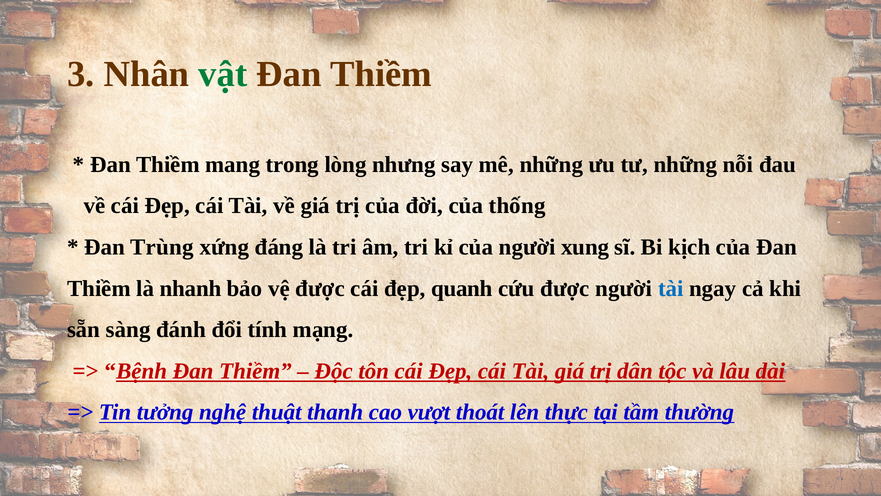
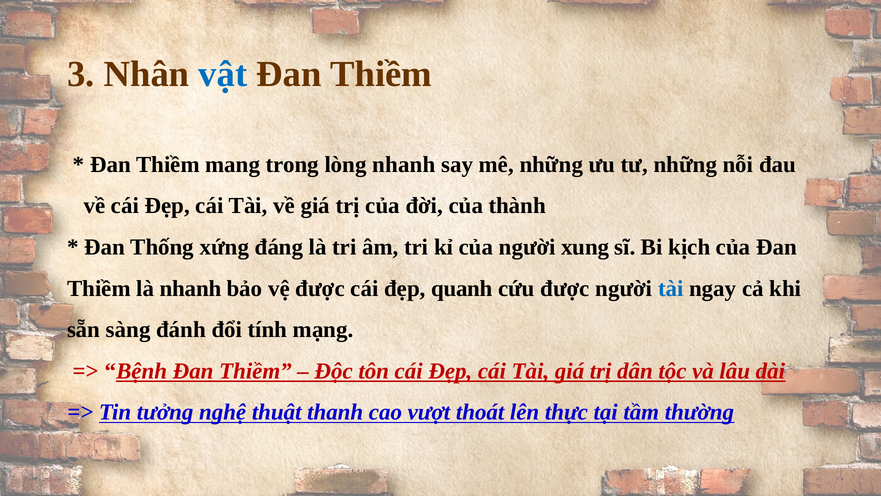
vật colour: green -> blue (223, 74)
lòng nhưng: nhưng -> nhanh (404, 164)
thống: thống -> thành (517, 206)
Trùng: Trùng -> Thống (162, 247)
